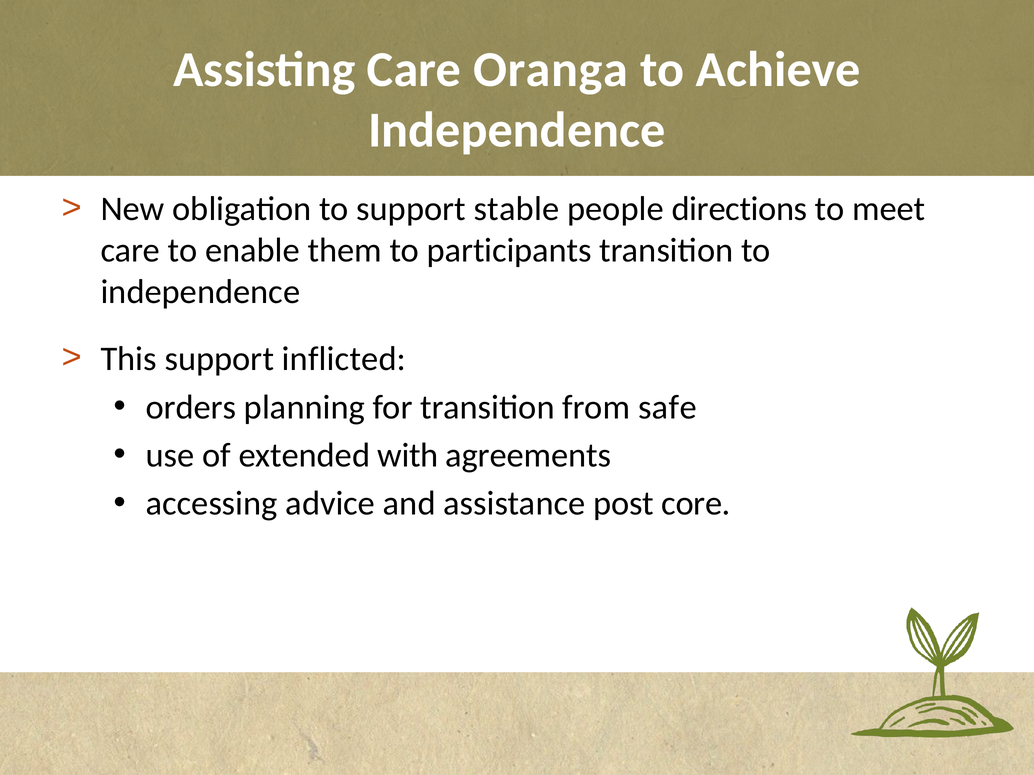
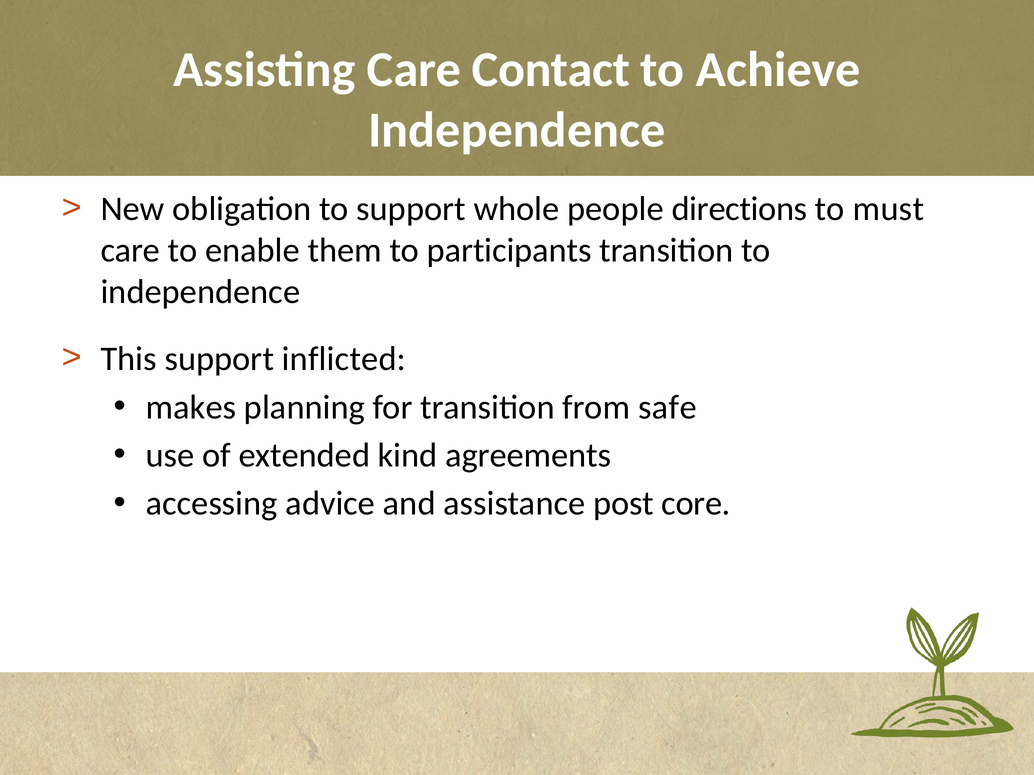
Oranga: Oranga -> Contact (551, 70)
stable: stable -> whole (517, 209)
meet: meet -> must (888, 209)
orders: orders -> makes (191, 407)
with: with -> kind (408, 456)
